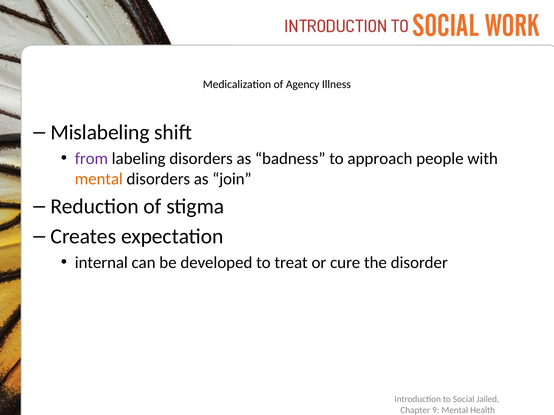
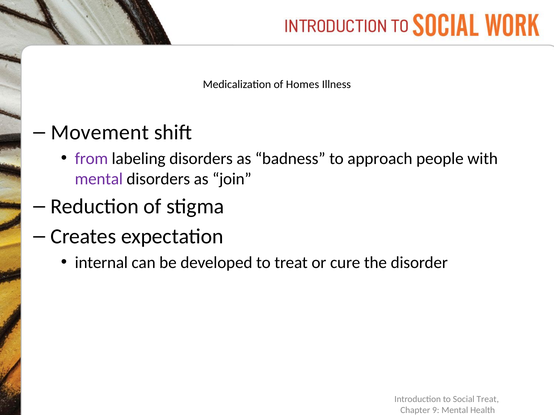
Agency: Agency -> Homes (303, 84)
Mislabeling: Mislabeling -> Movement (100, 133)
mental colour: orange -> purple (99, 179)
Social Jailed: Jailed -> Treat (488, 400)
